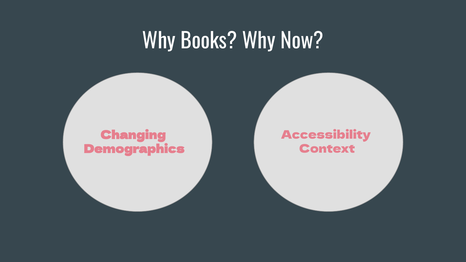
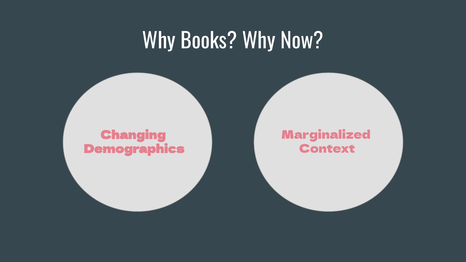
Accessibility: Accessibility -> Marginalized (326, 135)
